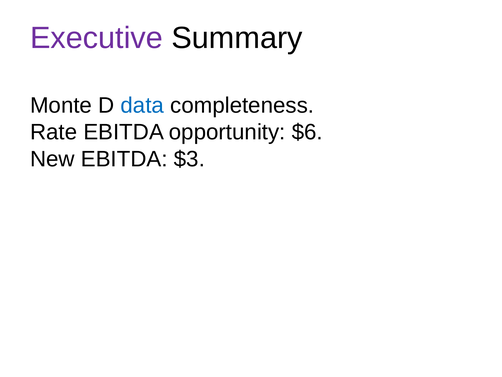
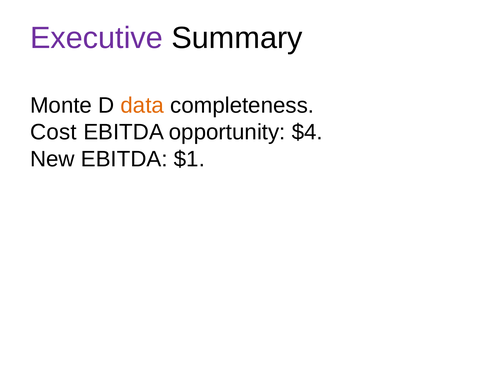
data colour: blue -> orange (142, 105)
Rate: Rate -> Cost (53, 132)
$6: $6 -> $4 (307, 132)
$3: $3 -> $1 (189, 159)
